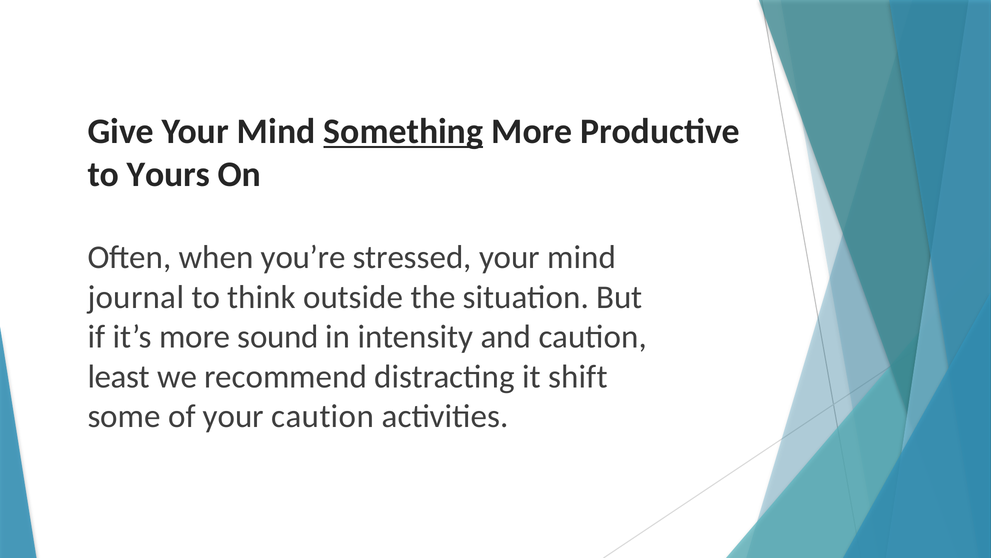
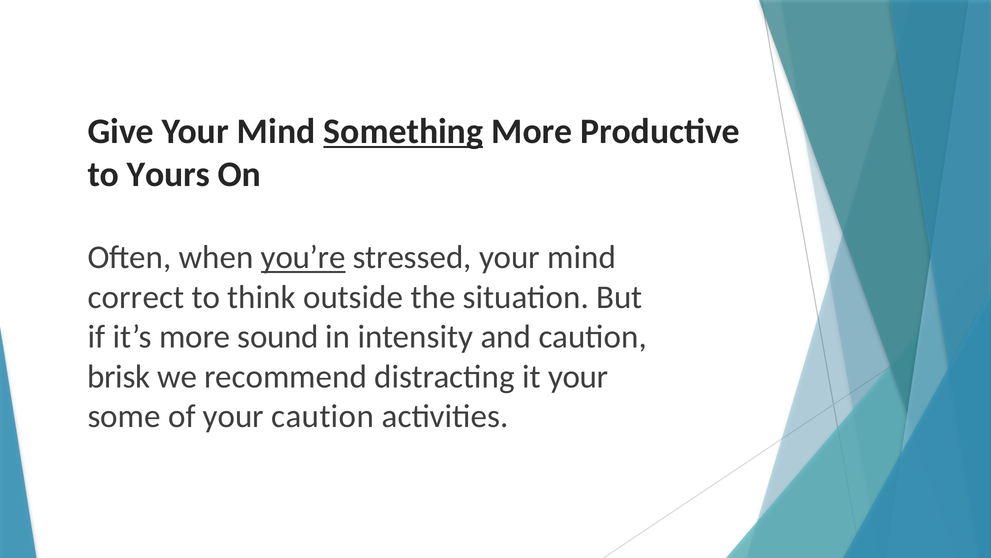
you’re underline: none -> present (303, 257)
journal: journal -> correct (136, 297)
least: least -> brisk (119, 376)
it shift: shift -> your (578, 376)
